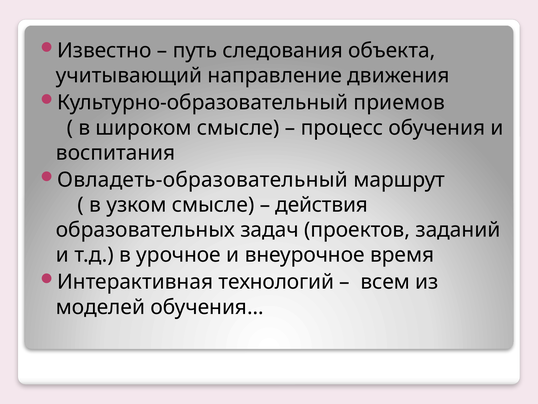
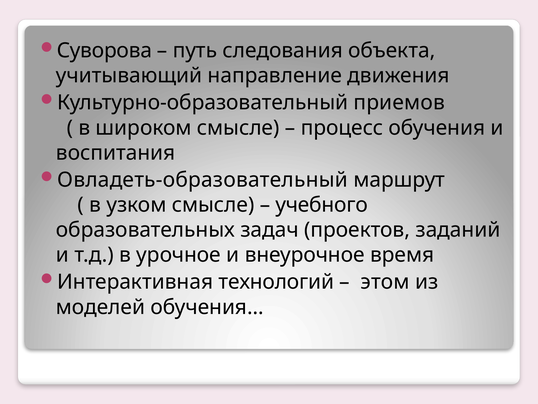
Известно: Известно -> Суворова (104, 51)
действия: действия -> учебного (322, 205)
всем: всем -> этом (385, 282)
